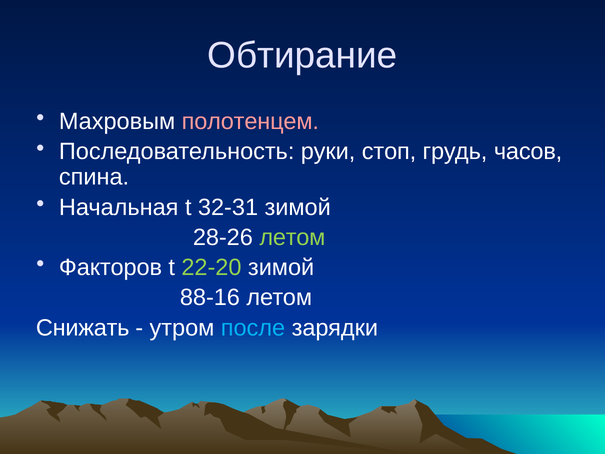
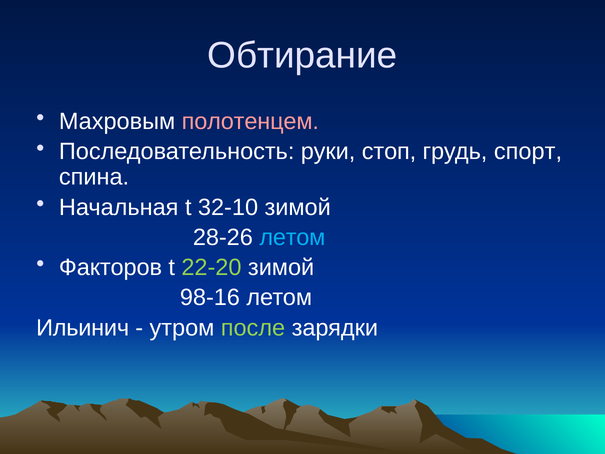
часов: часов -> спорт (528, 152)
32-31: 32-31 -> 32-10 (228, 207)
летом colour: light green -> light blue (292, 237)
88-16: 88-16 -> 98-16 (210, 298)
Снижать: Снижать -> Ильинич (83, 328)
после colour: light blue -> light green (253, 328)
